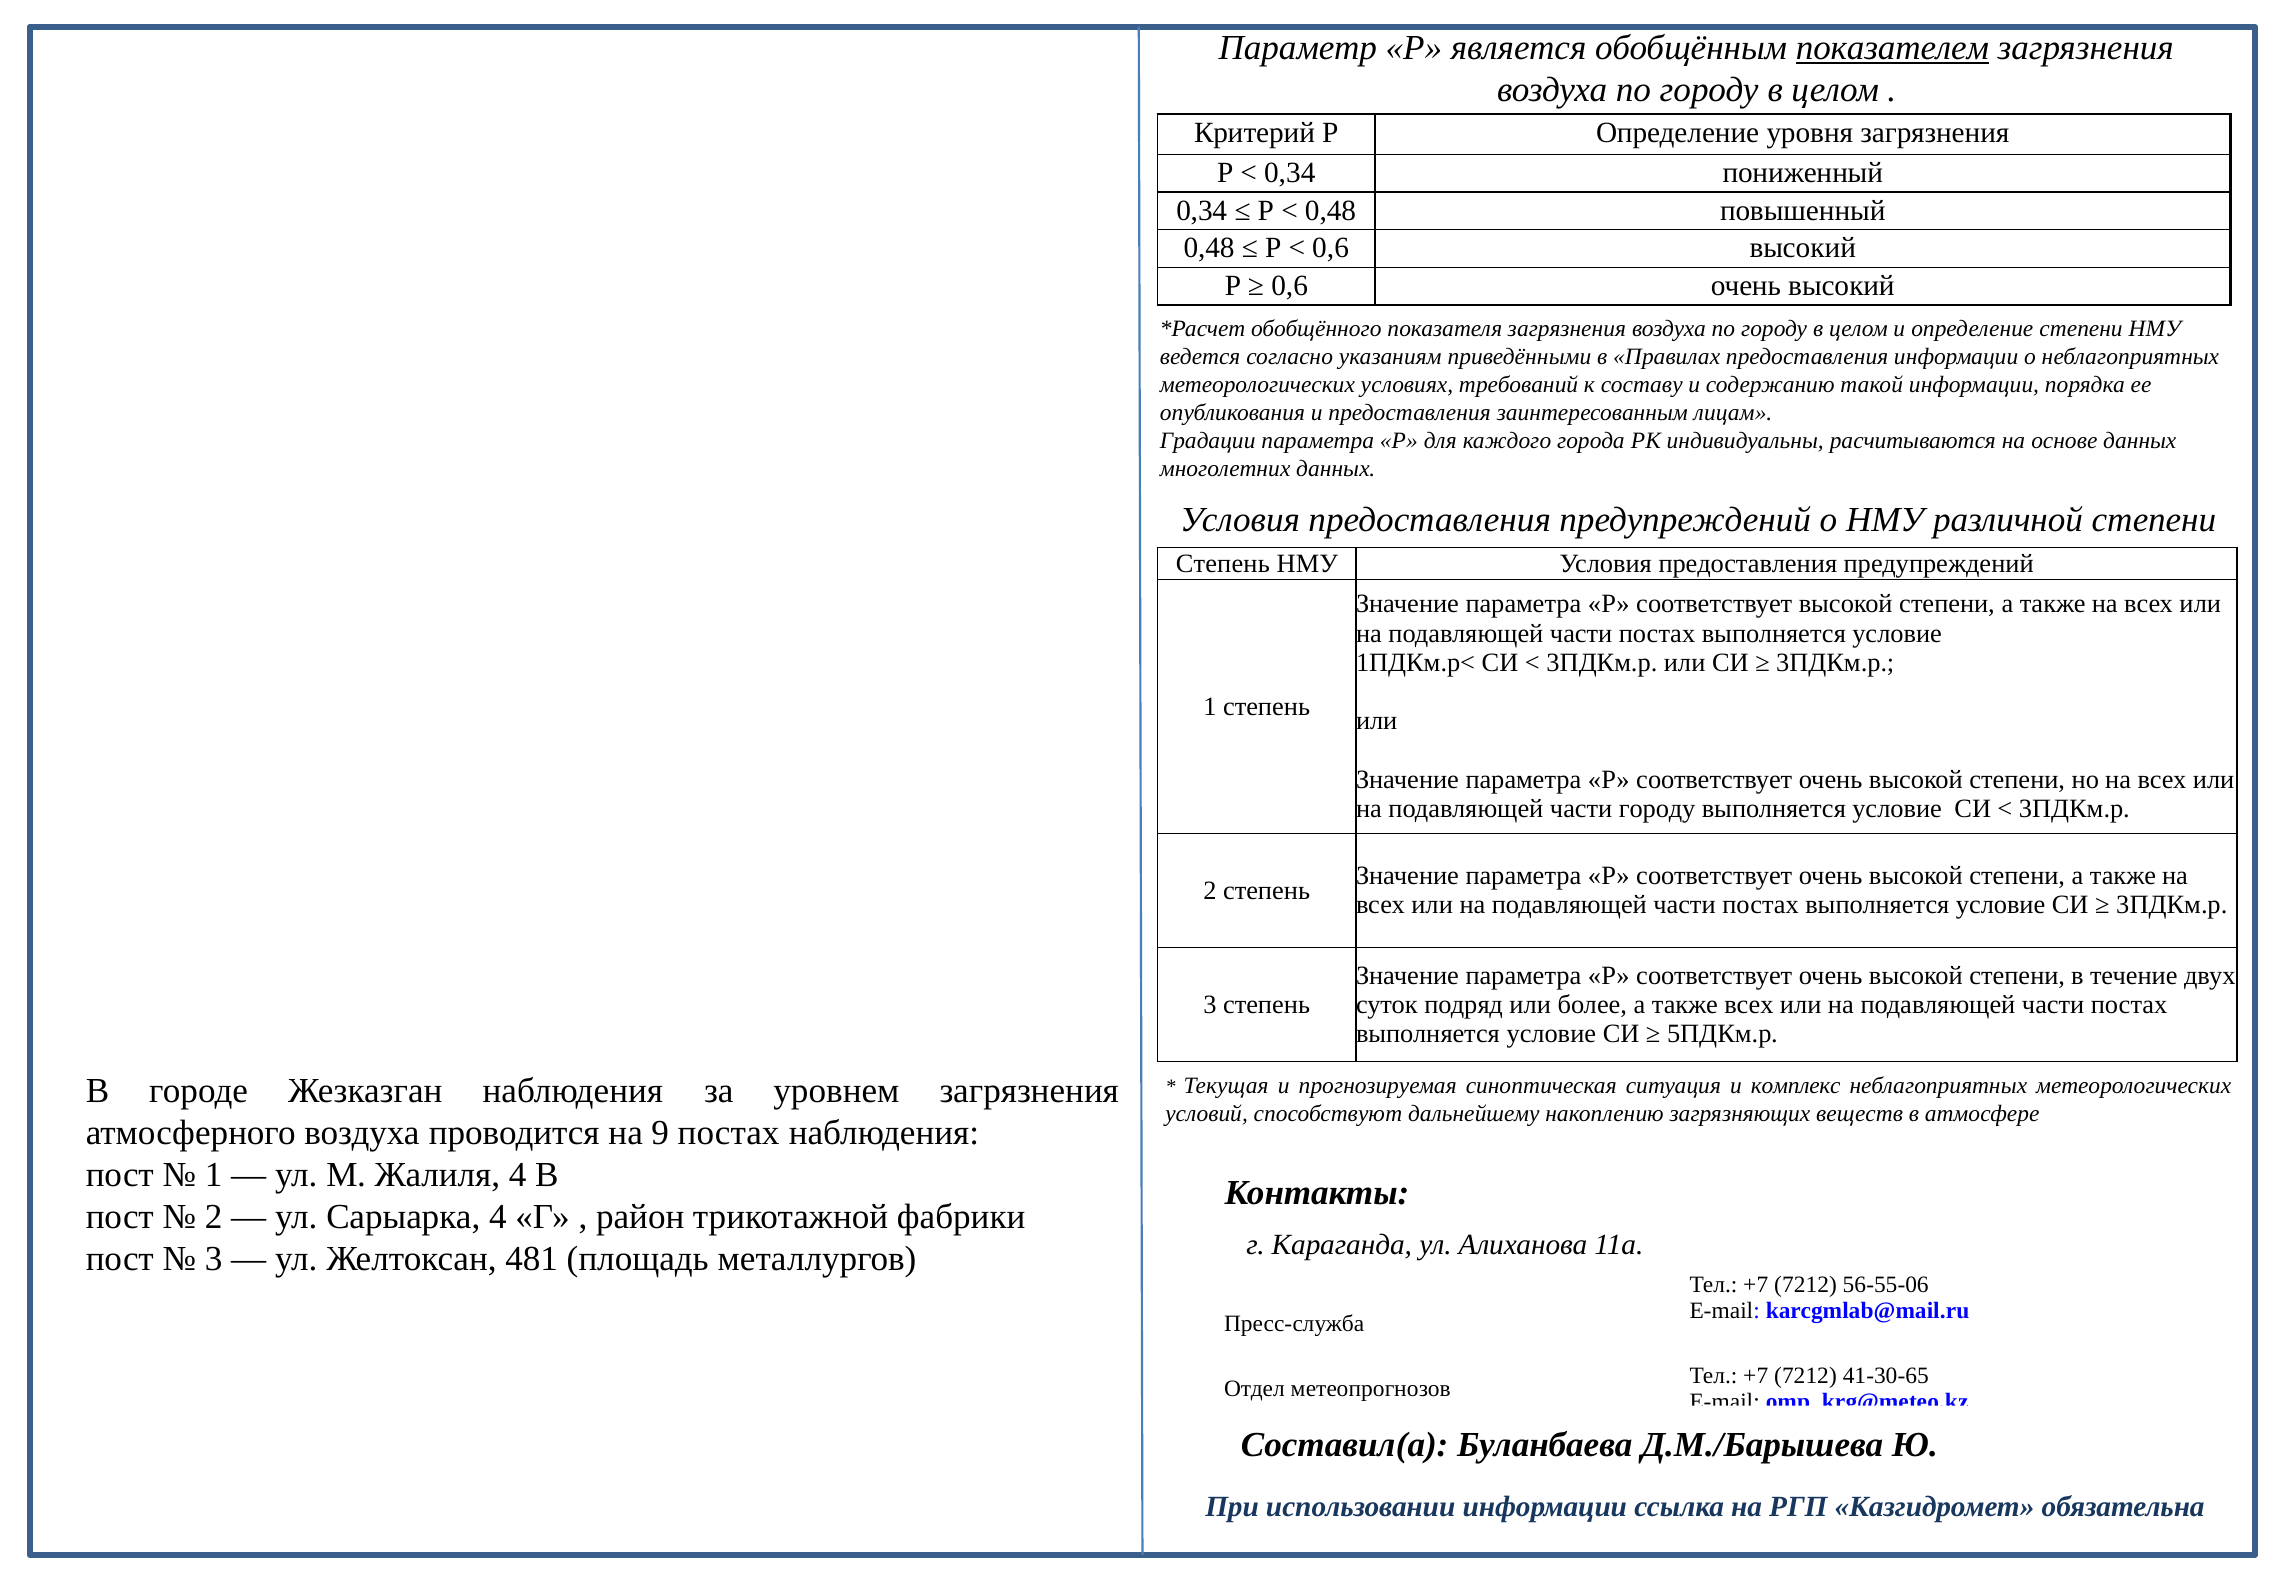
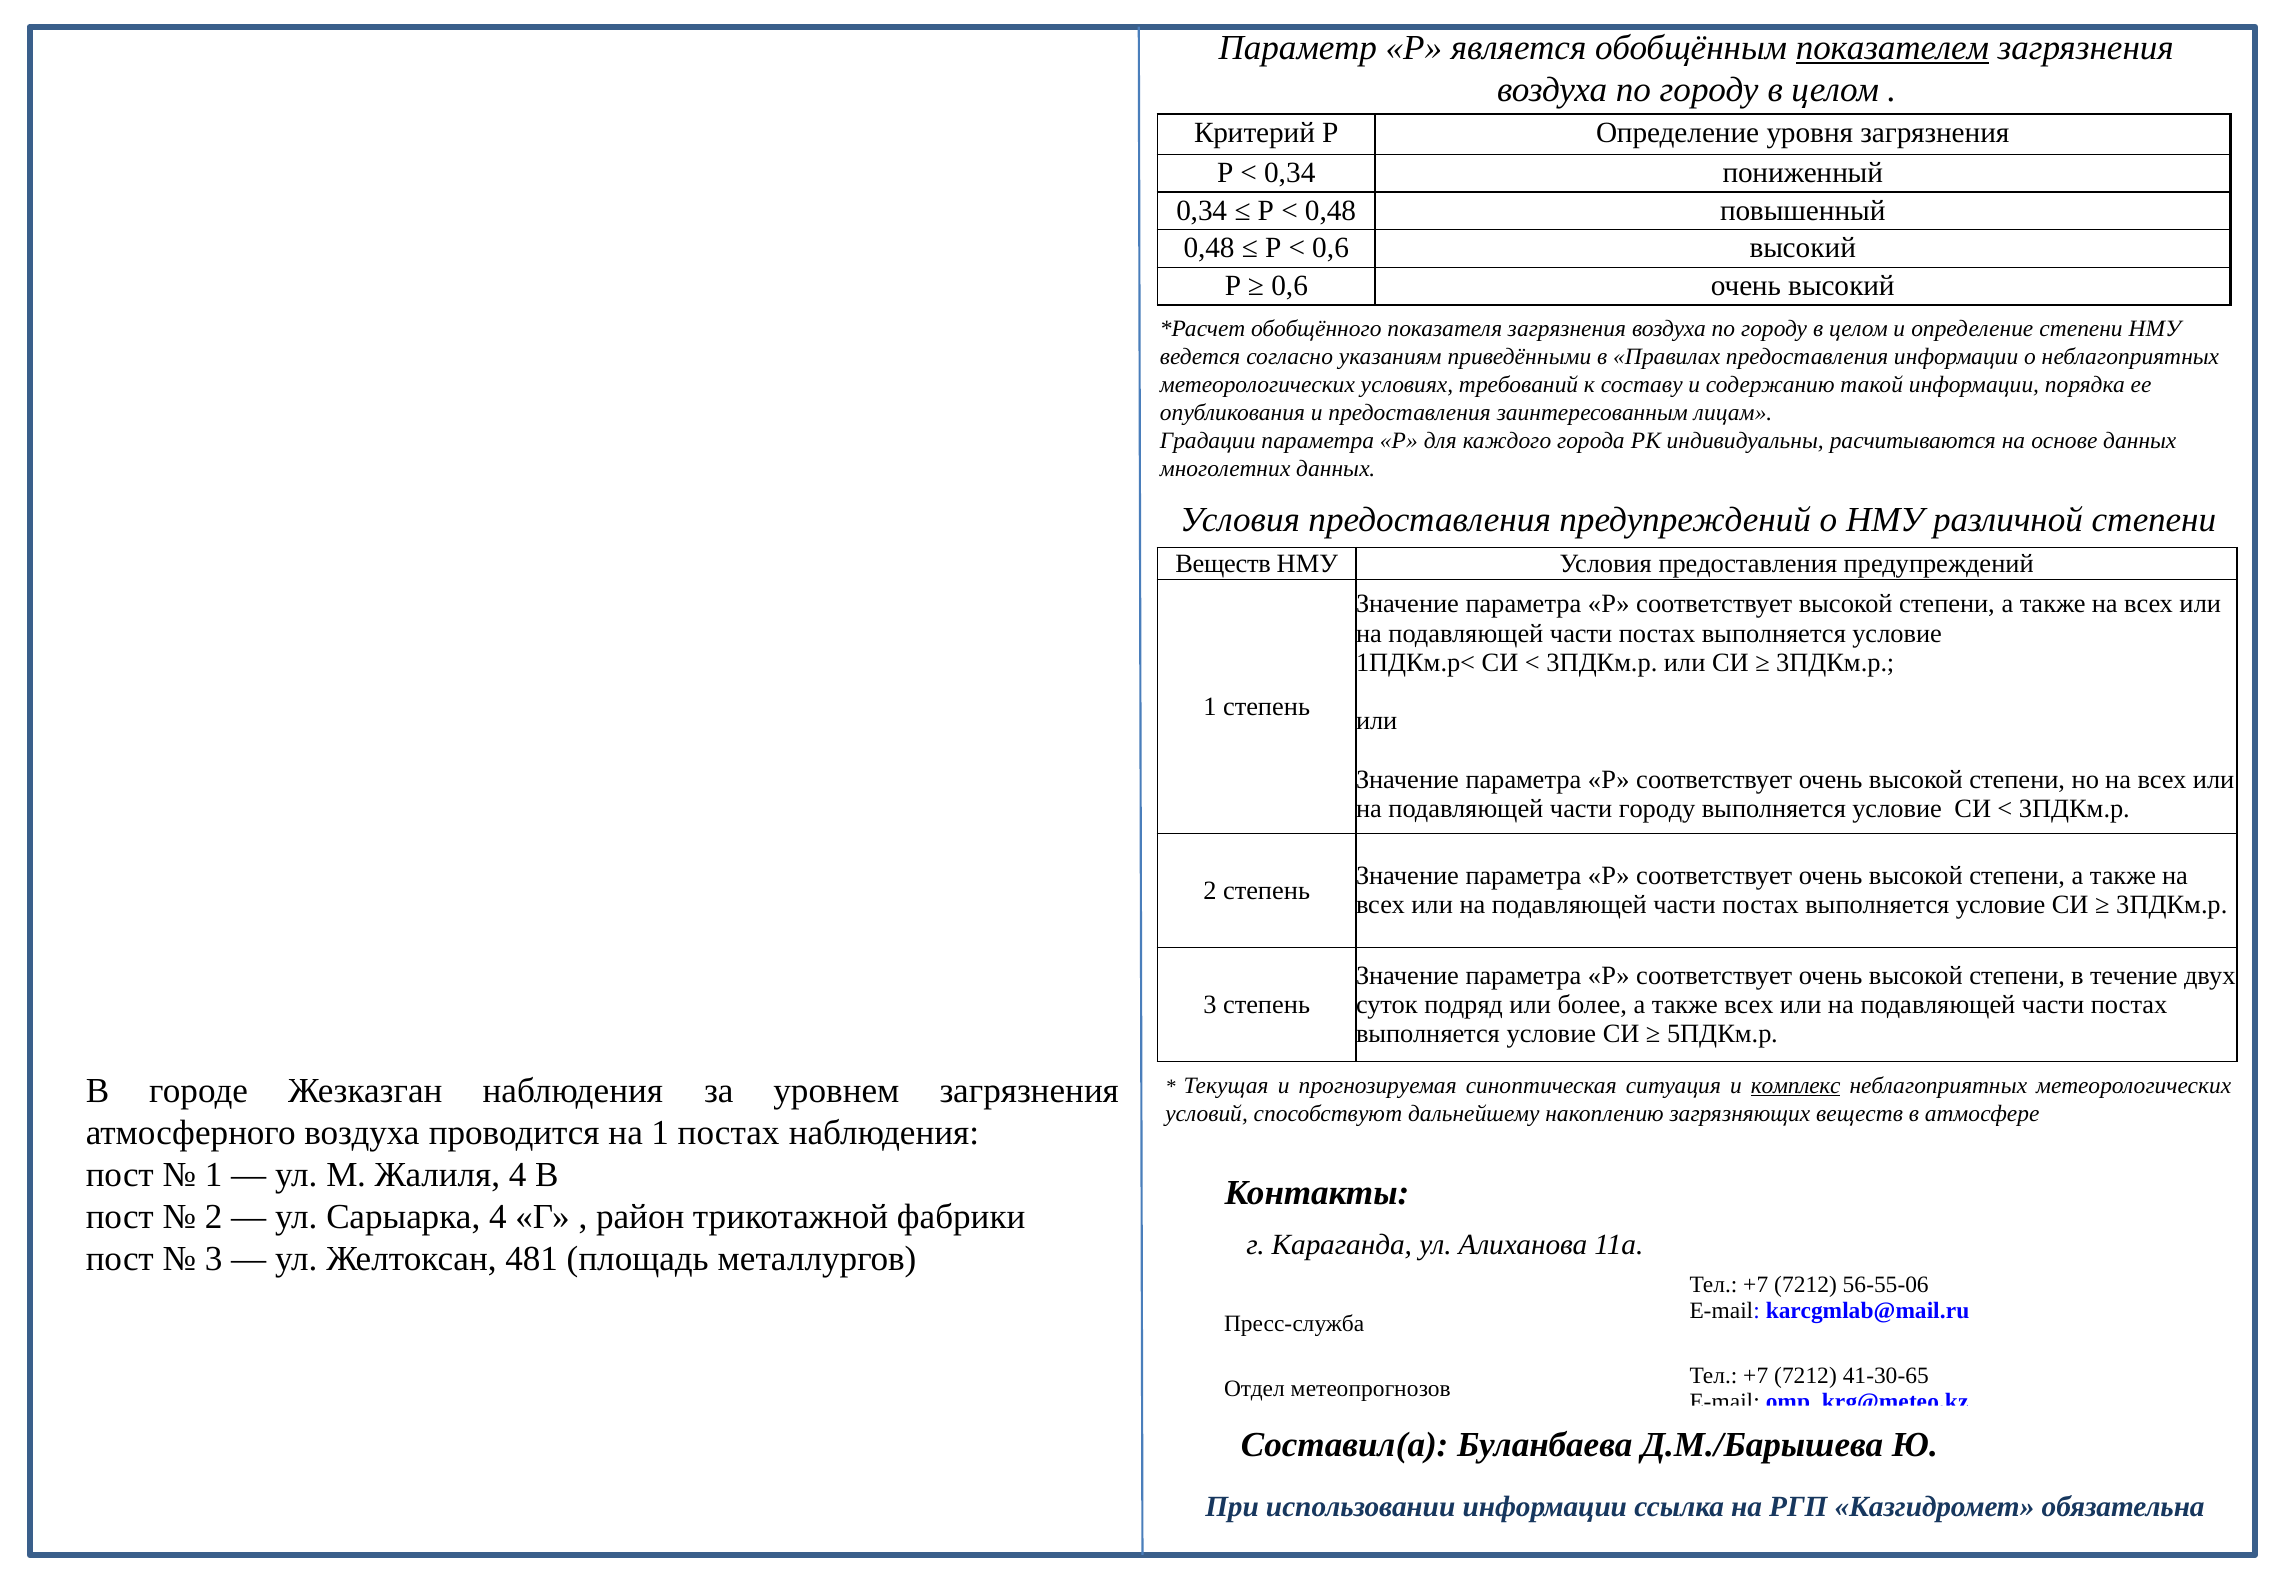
Степень: Степень -> Веществ (1223, 564)
комплекс underline: none -> present (1796, 1086)
на 9: 9 -> 1 (660, 1133)
